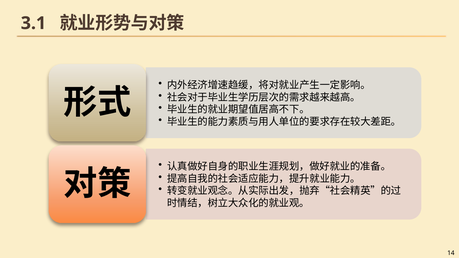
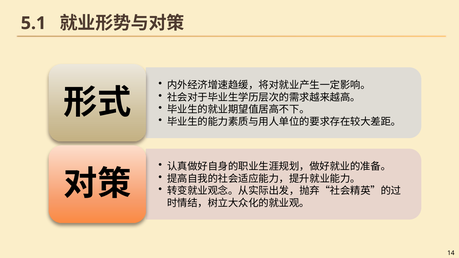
3.1: 3.1 -> 5.1 (33, 23)
